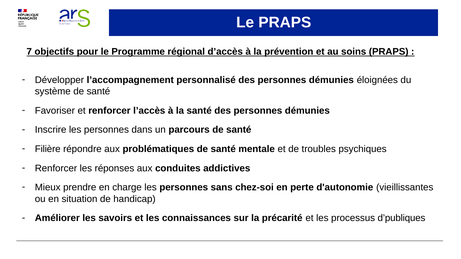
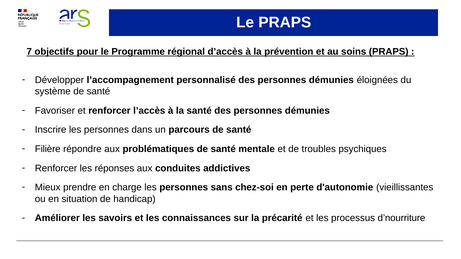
d’publiques: d’publiques -> d’nourriture (401, 218)
